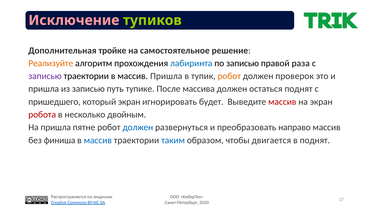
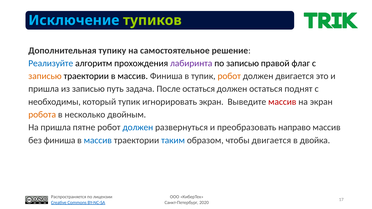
Исключение colour: pink -> light blue (74, 20)
тройке: тройке -> тупику (112, 51)
Реализуйте colour: orange -> blue (51, 63)
лабиринта colour: blue -> purple (191, 63)
раза: раза -> флаг (301, 63)
записью colour: purple -> orange (45, 76)
массив Пришла: Пришла -> Финиша (166, 76)
должен проверок: проверок -> двигается (295, 76)
тупике: тупике -> задача (140, 89)
После массива: массива -> остаться (199, 89)
пришедшего: пришедшего -> необходимы (54, 102)
который экран: экран -> тупик (129, 102)
игнорировать будет: будет -> экран (211, 102)
робота colour: red -> orange (42, 115)
в поднят: поднят -> двойка (315, 140)
